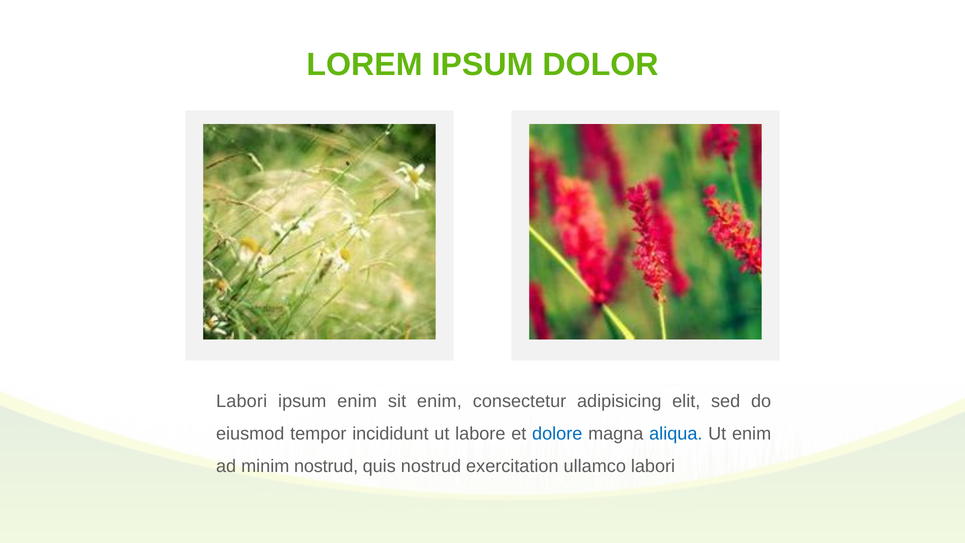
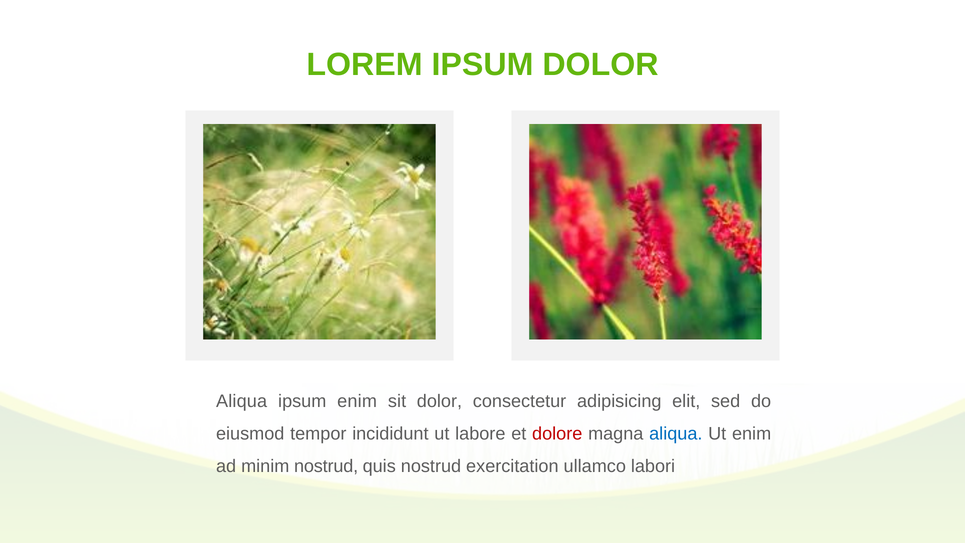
Labori: Labori -> Aliqua (242, 401)
sit enim: enim -> dolor (439, 401)
dolore colour: blue -> red (557, 434)
